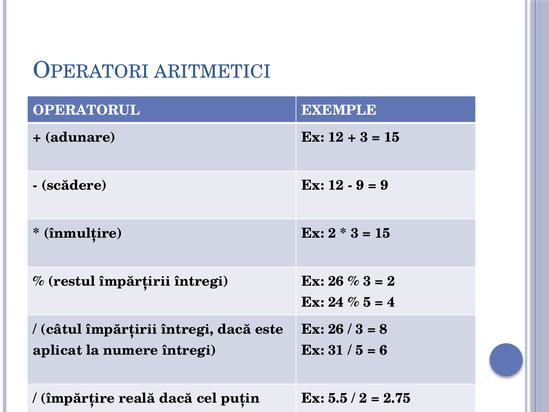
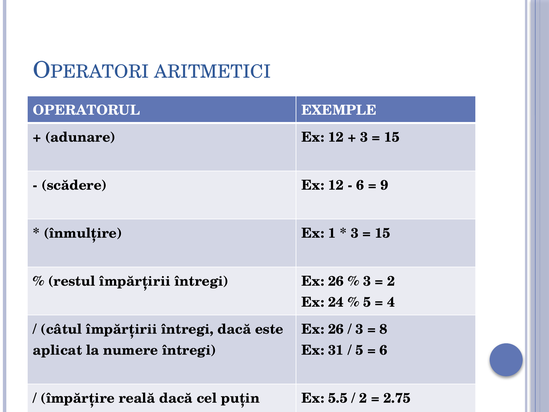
9: 9 -> 6 (360, 185)
Ex 2: 2 -> 1 (332, 233)
